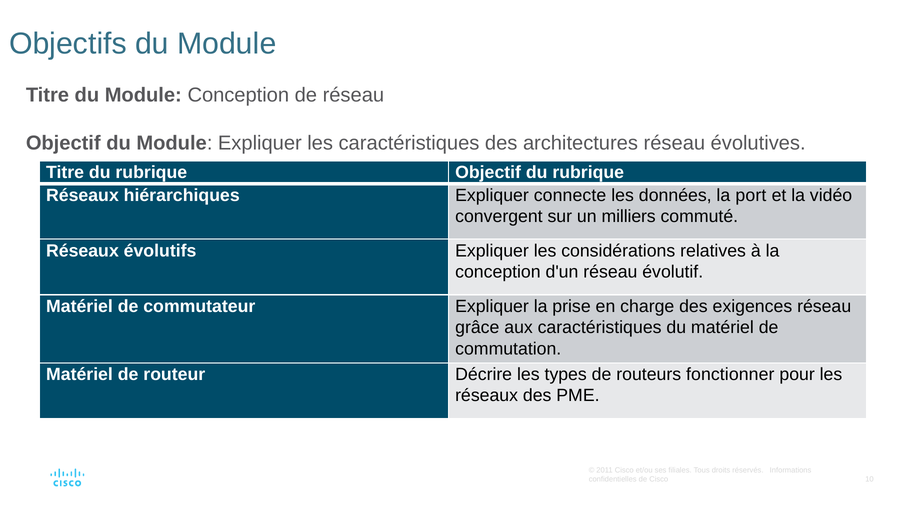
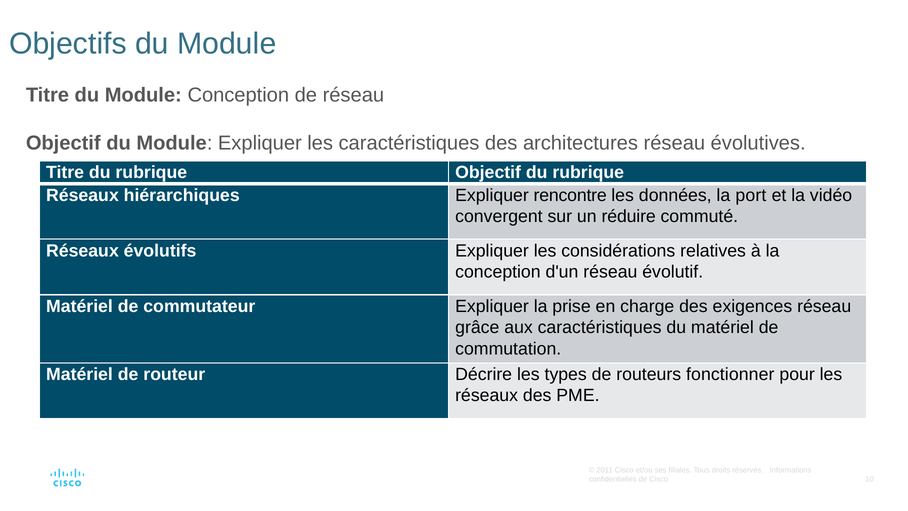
connecte: connecte -> rencontre (570, 195)
milliers: milliers -> réduire (629, 216)
